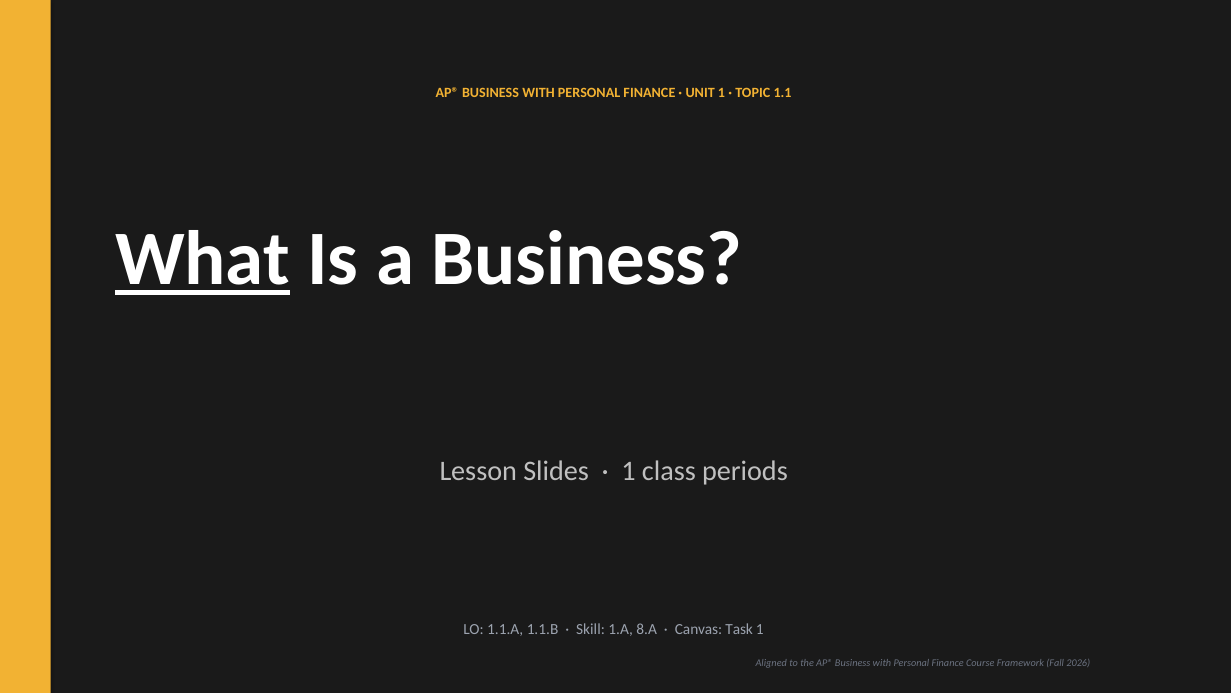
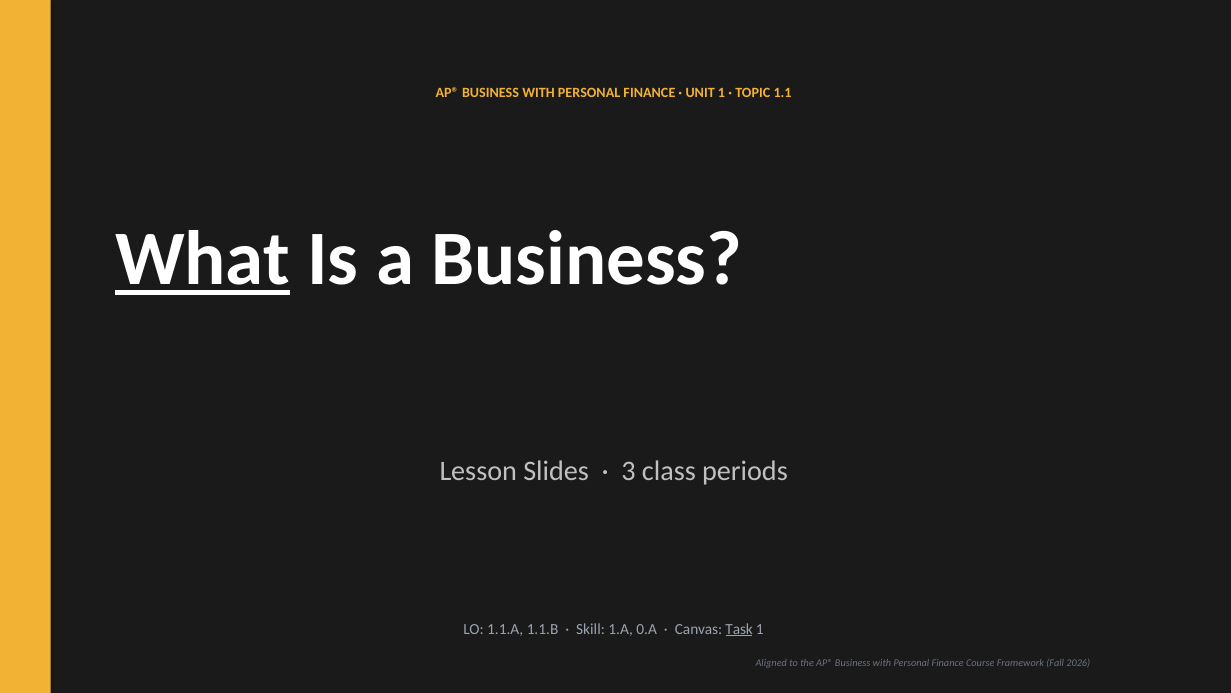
1: 1 -> 3 (628, 471)
8.A: 8.A -> 0.A (647, 629)
Task underline: none -> present (739, 629)
